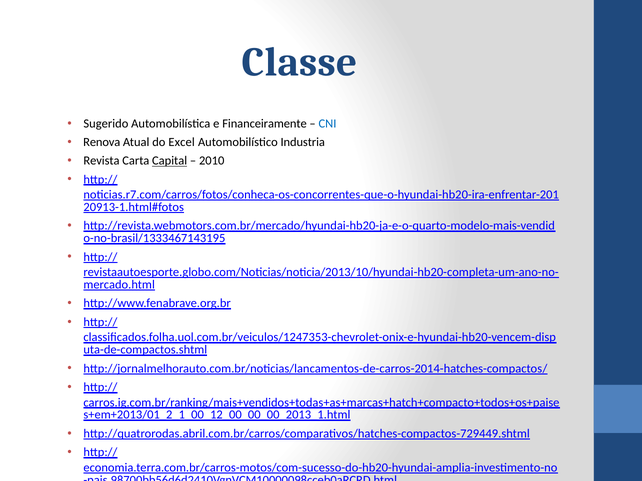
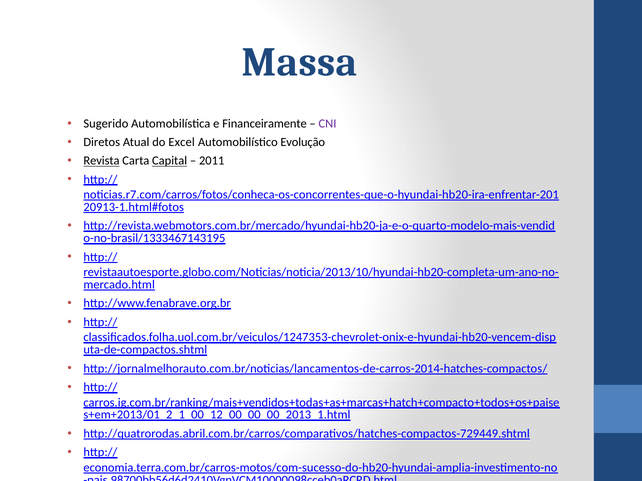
Classe: Classe -> Massa (299, 62)
CNI colour: blue -> purple (327, 124)
Renova: Renova -> Diretos (102, 142)
Industria: Industria -> Evolução (303, 142)
Revista underline: none -> present (102, 161)
2010: 2010 -> 2011 (212, 161)
